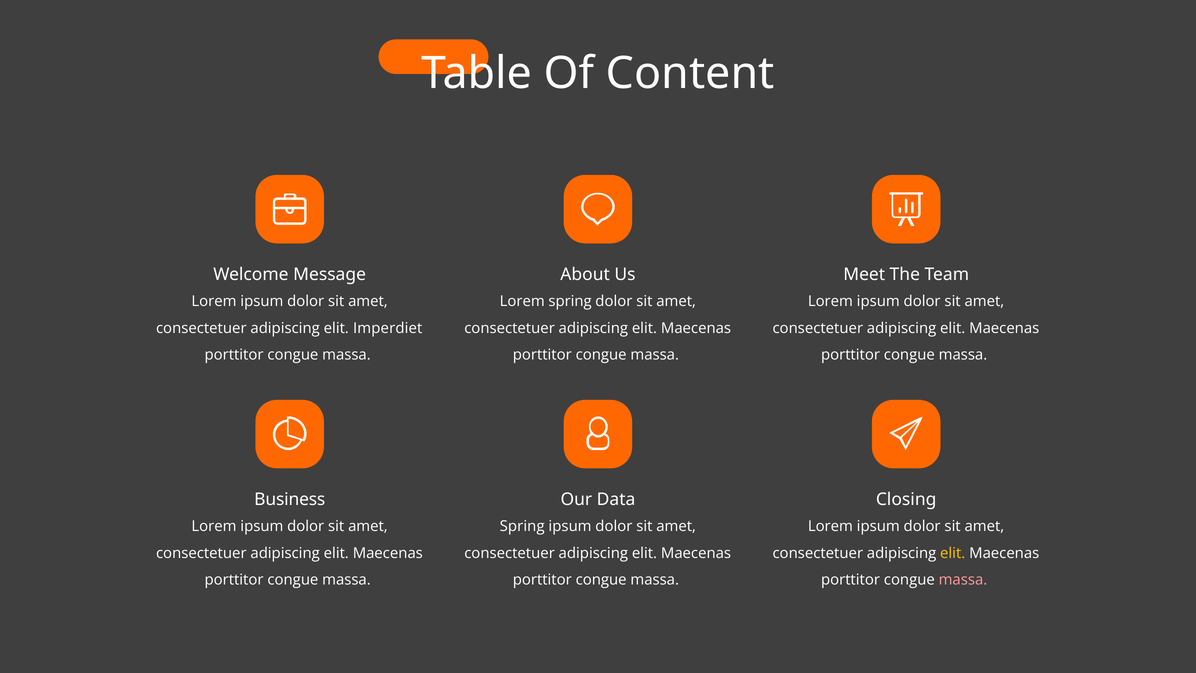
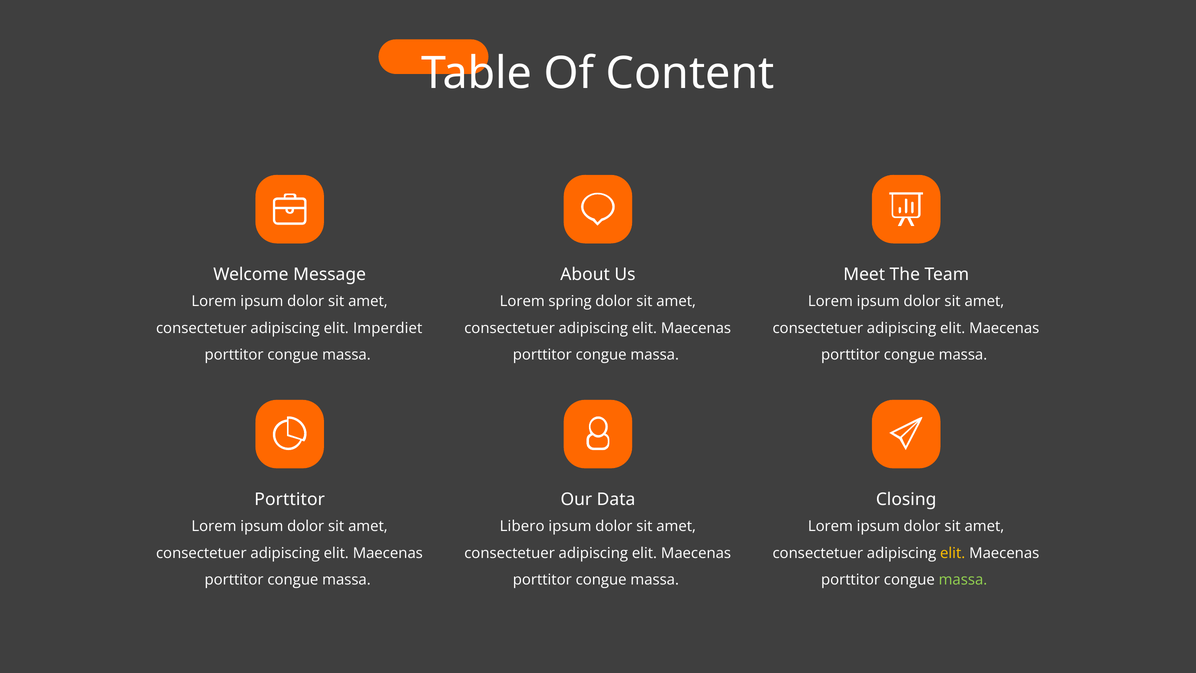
Business: Business -> Porttitor (290, 499)
Spring: Spring -> Libero (522, 526)
massa colour: pink -> light green (963, 580)
